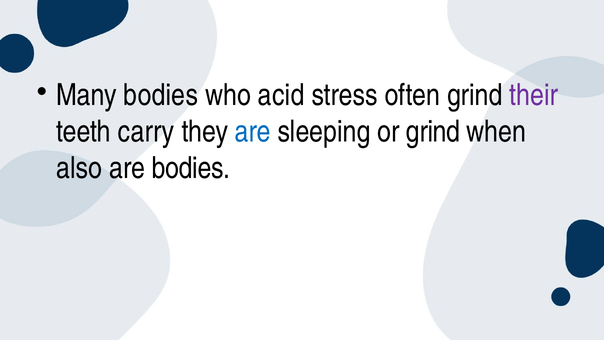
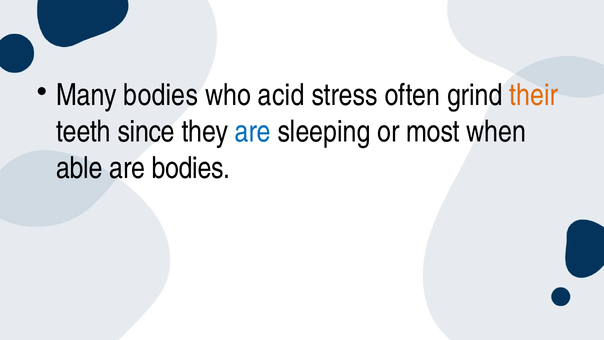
their colour: purple -> orange (534, 95)
carry: carry -> since (146, 131)
or grind: grind -> most (433, 131)
also: also -> able (79, 168)
